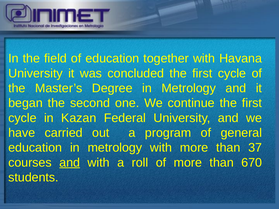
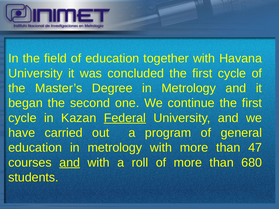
Federal underline: none -> present (125, 118)
37: 37 -> 47 (255, 148)
670: 670 -> 680 (252, 163)
